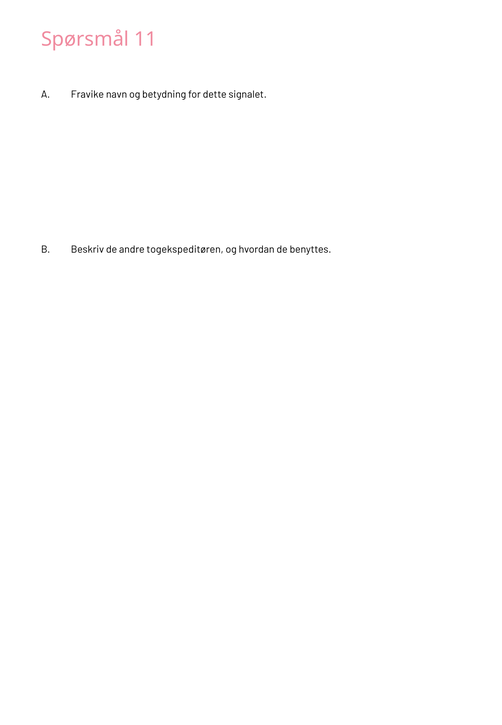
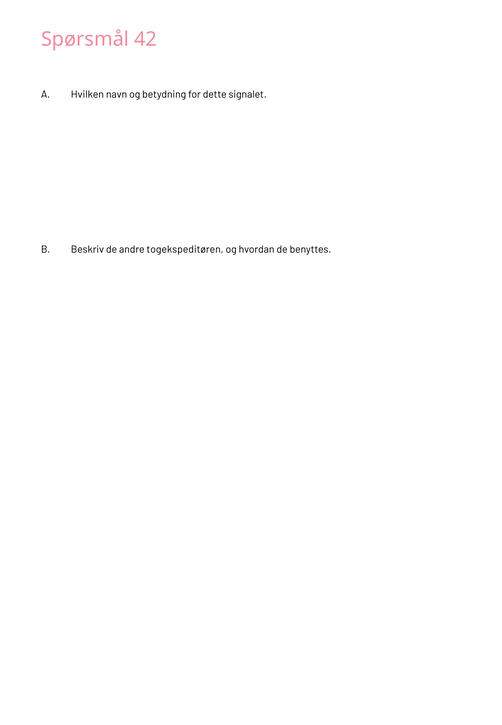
11: 11 -> 42 (146, 39)
Fravike: Fravike -> Hvilken (87, 94)
